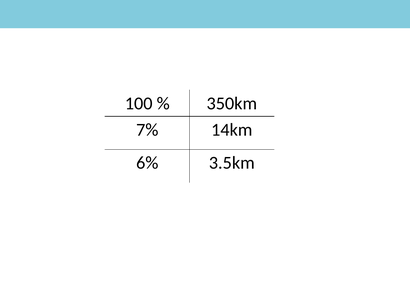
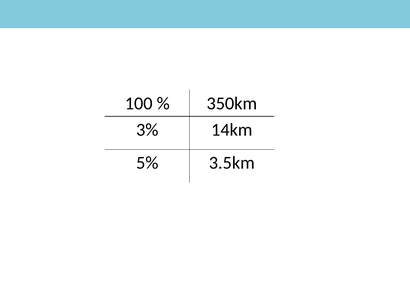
7%: 7% -> 3% (147, 130)
6%: 6% -> 5% (147, 163)
